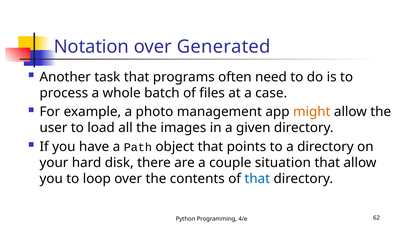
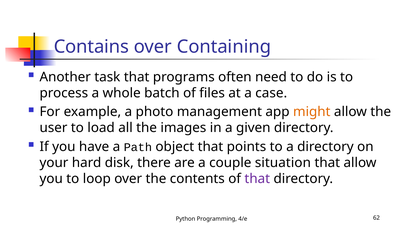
Notation: Notation -> Contains (91, 47)
Generated: Generated -> Containing (224, 47)
that colour: blue -> purple (257, 179)
